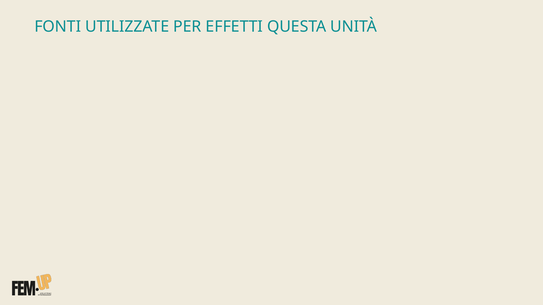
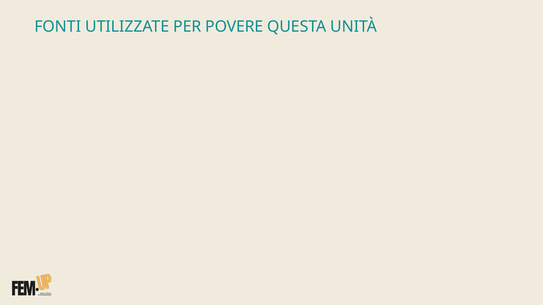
EFFETTI: EFFETTI -> POVERE (234, 27)
